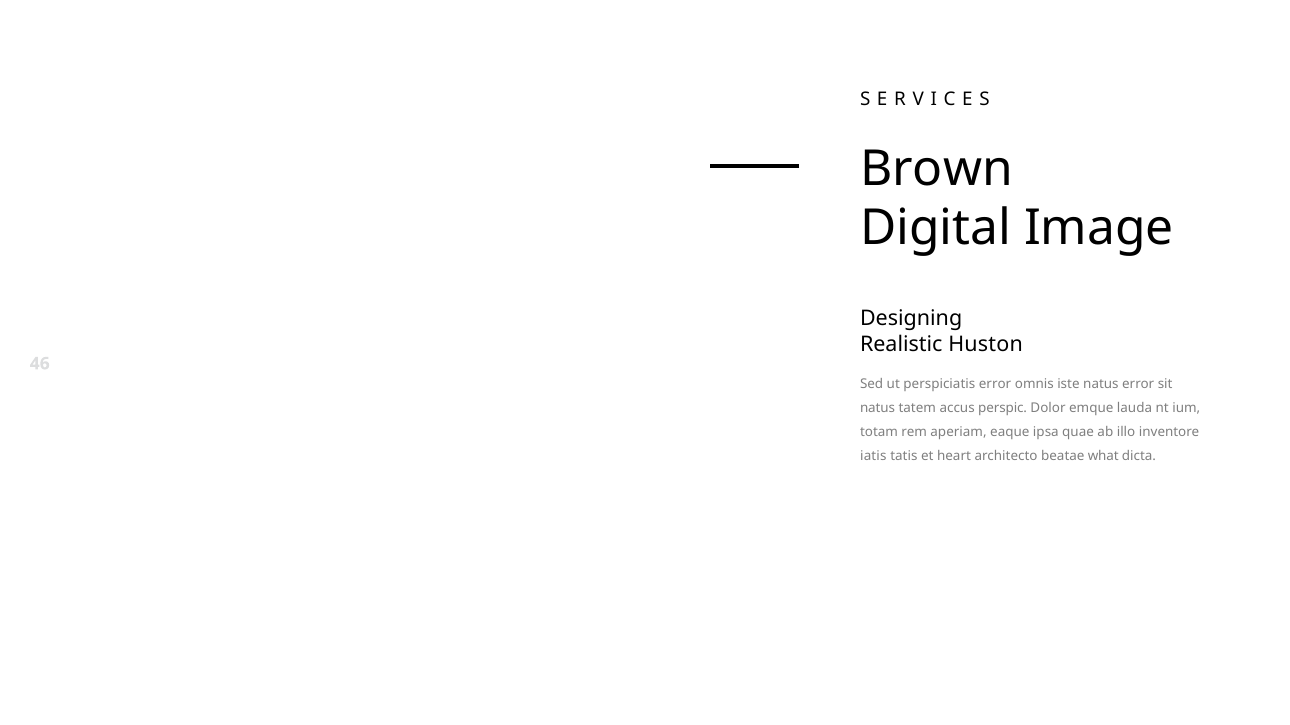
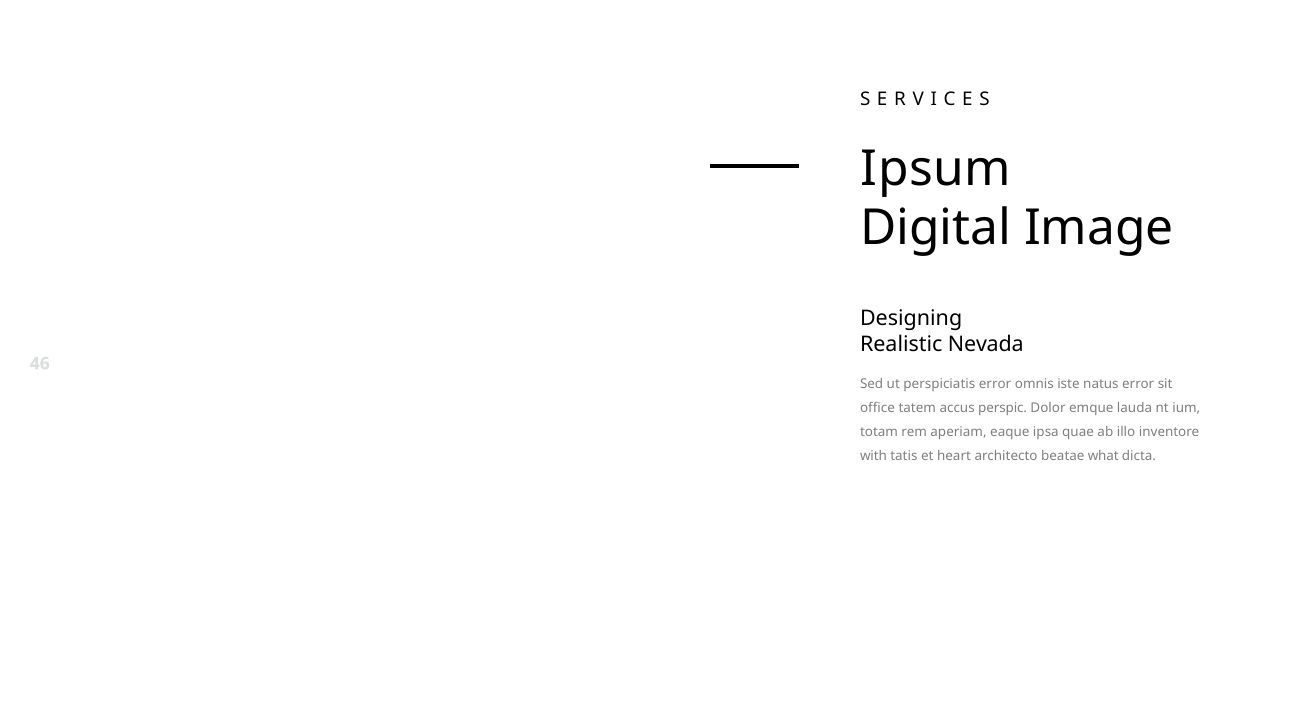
Brown: Brown -> Ipsum (936, 169)
Huston: Huston -> Nevada (986, 344)
natus: natus -> office (878, 408)
iatis: iatis -> with (873, 456)
